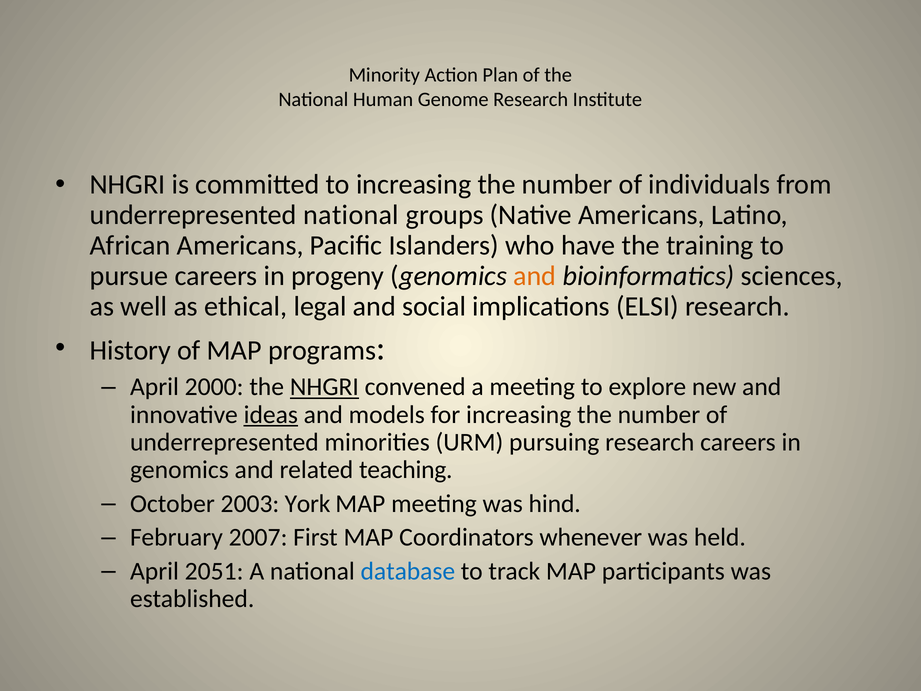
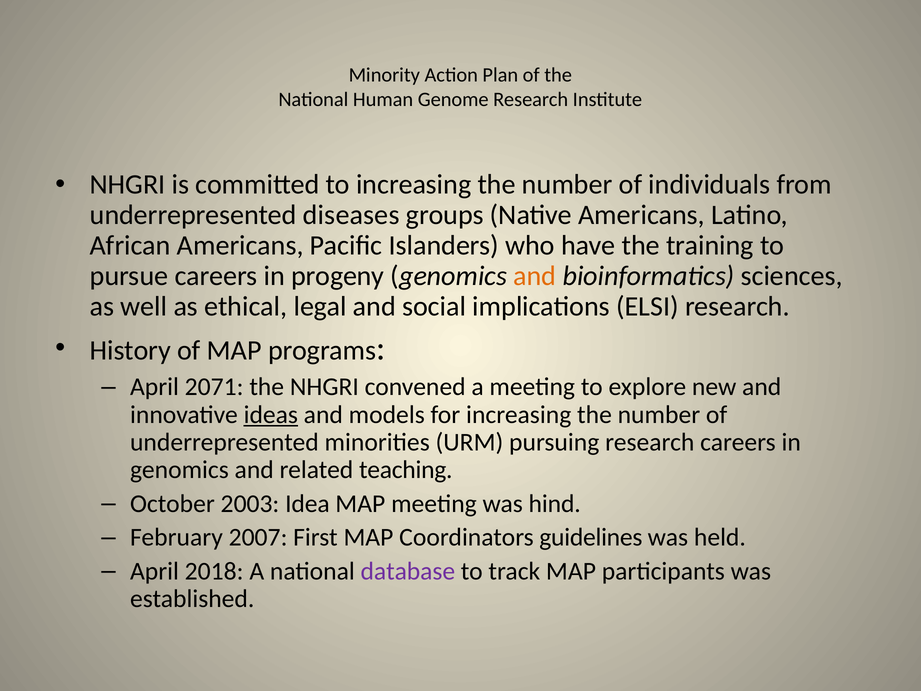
underrepresented national: national -> diseases (351, 215)
2000: 2000 -> 2071 (214, 387)
NHGRI underline: present -> none (324, 387)
York: York -> Idea (307, 504)
whenever: whenever -> guidelines (591, 537)
2051: 2051 -> 2018 (214, 571)
database colour: blue -> purple (408, 571)
